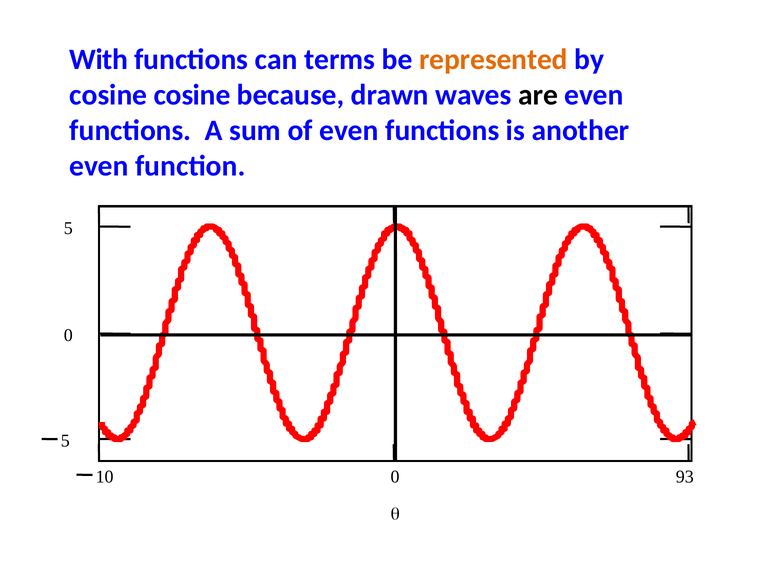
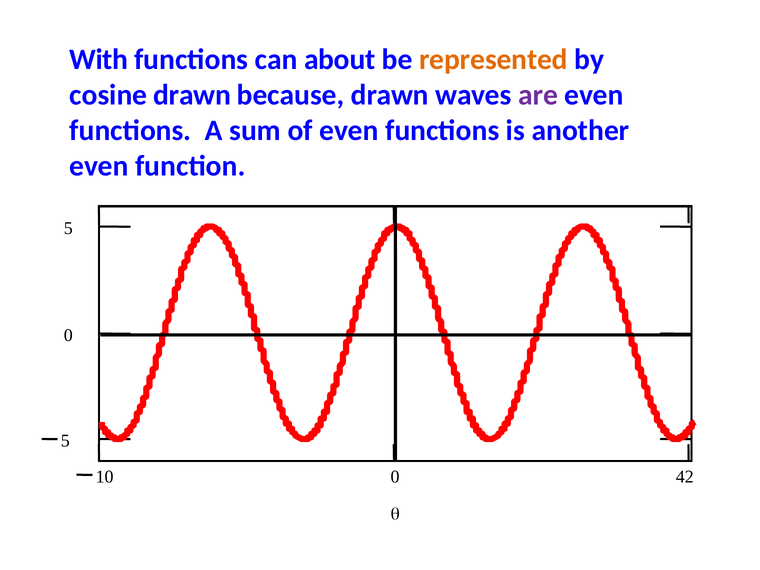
terms: terms -> about (340, 59)
cosine cosine: cosine -> drawn (192, 95)
are colour: black -> purple (538, 95)
93: 93 -> 42 (685, 477)
